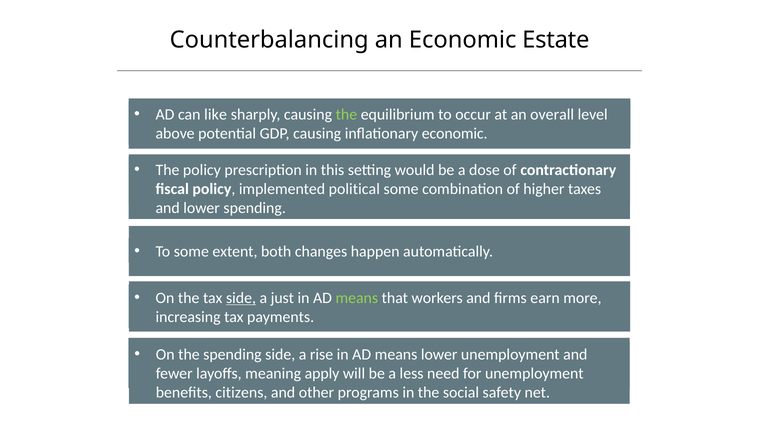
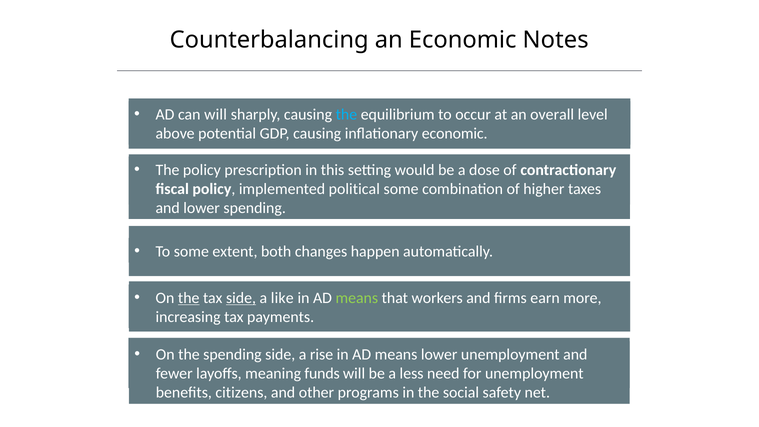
Estate: Estate -> Notes (556, 40)
can like: like -> will (216, 115)
the colour: light green -> light blue (346, 115)
the underline: none -> present (189, 298)
just: just -> like (282, 298)
apply: apply -> funds (322, 374)
